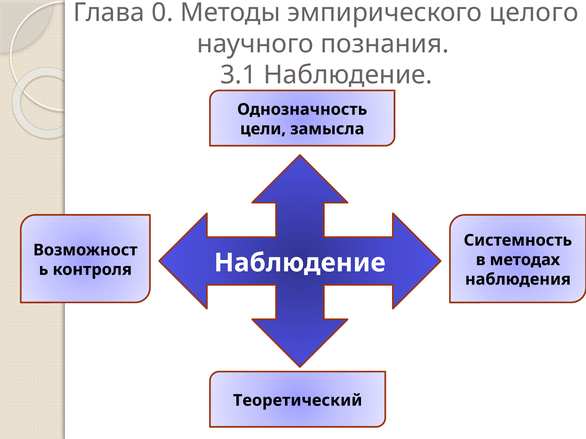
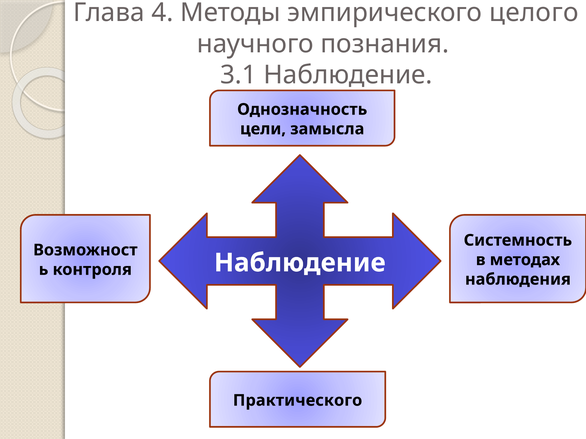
0: 0 -> 4 (162, 13)
Теоретический: Теоретический -> Практического (298, 401)
